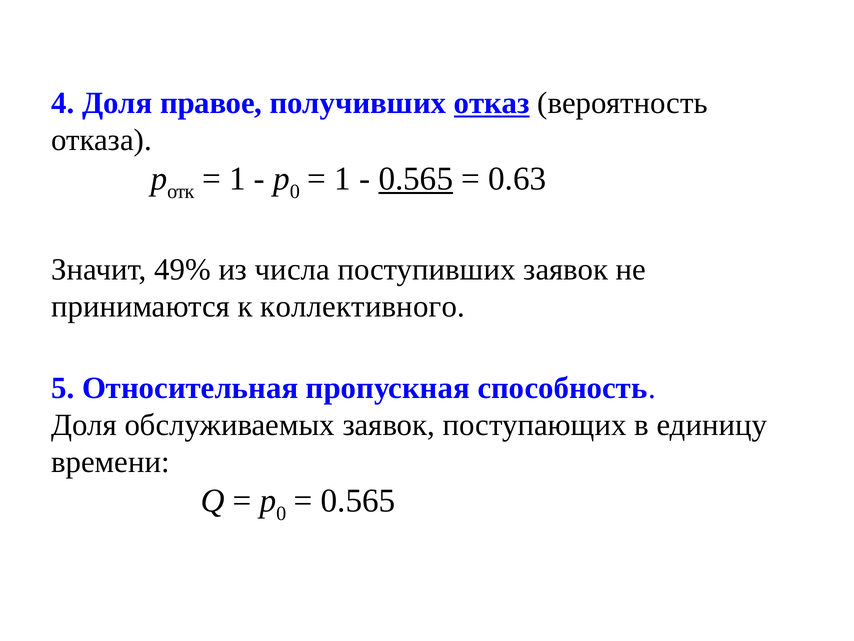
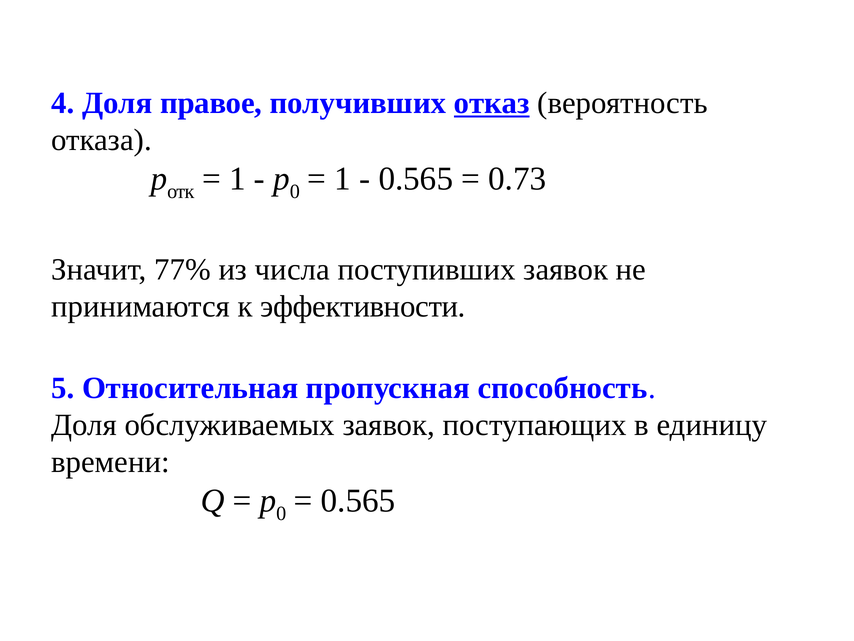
0.565 underline: present -> none (416, 179)
0.63: 0.63 -> 0.73 (517, 179)
49%: 49% -> 77% (183, 269)
коллективного: коллективного -> эффективности (363, 306)
